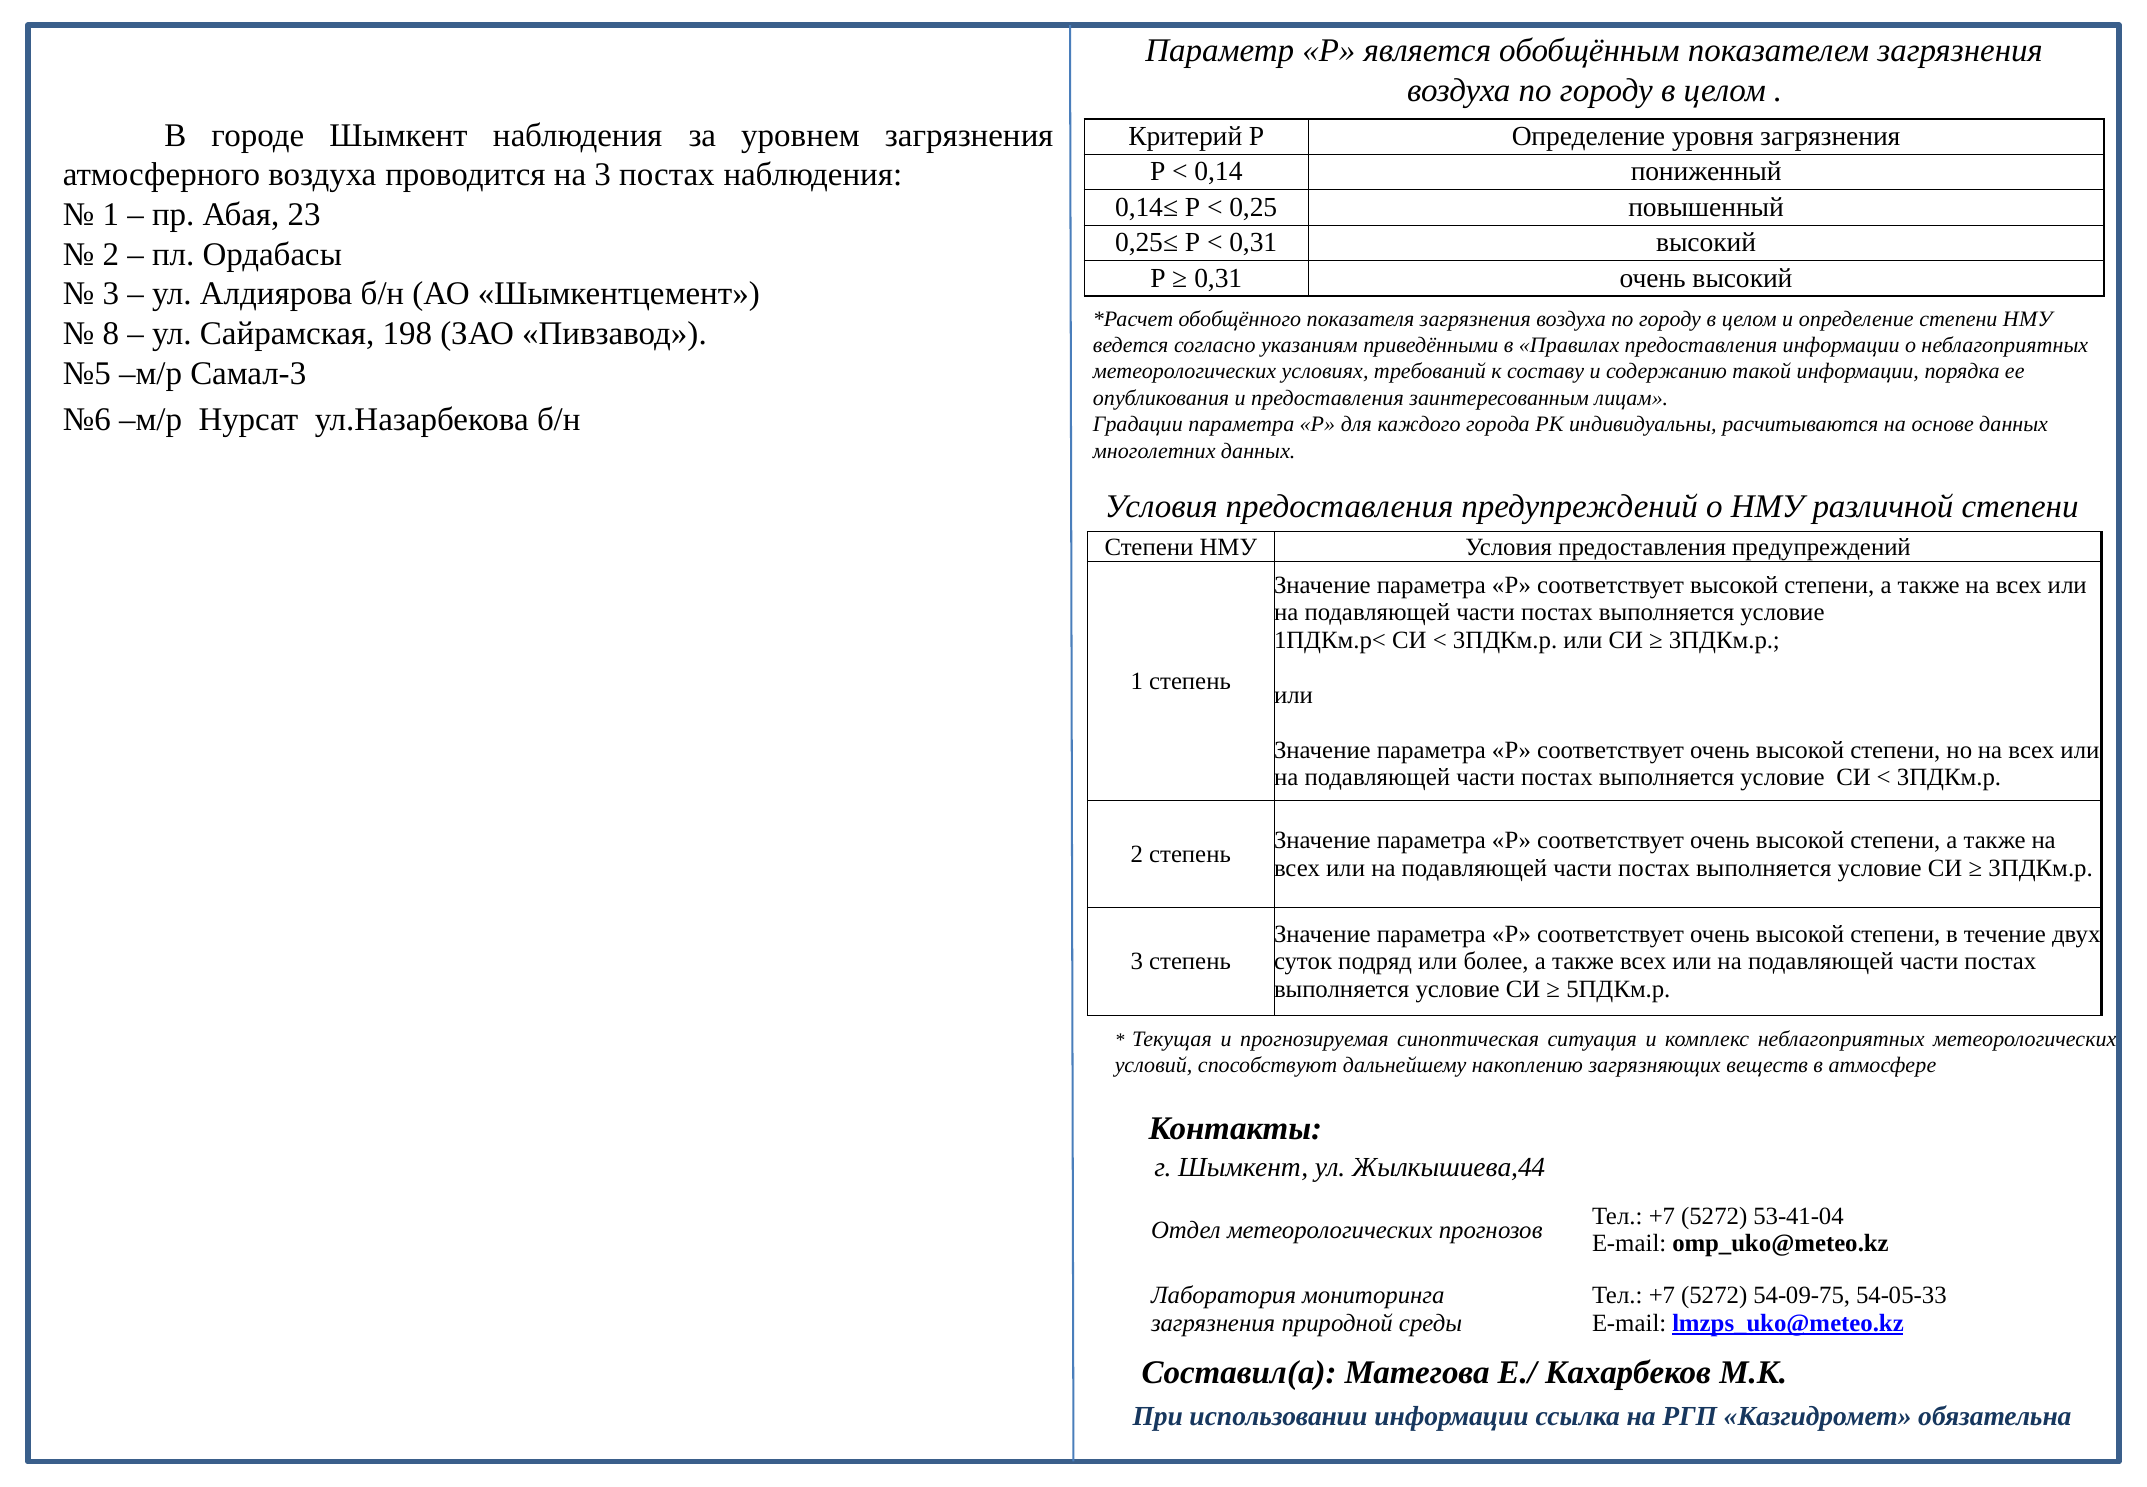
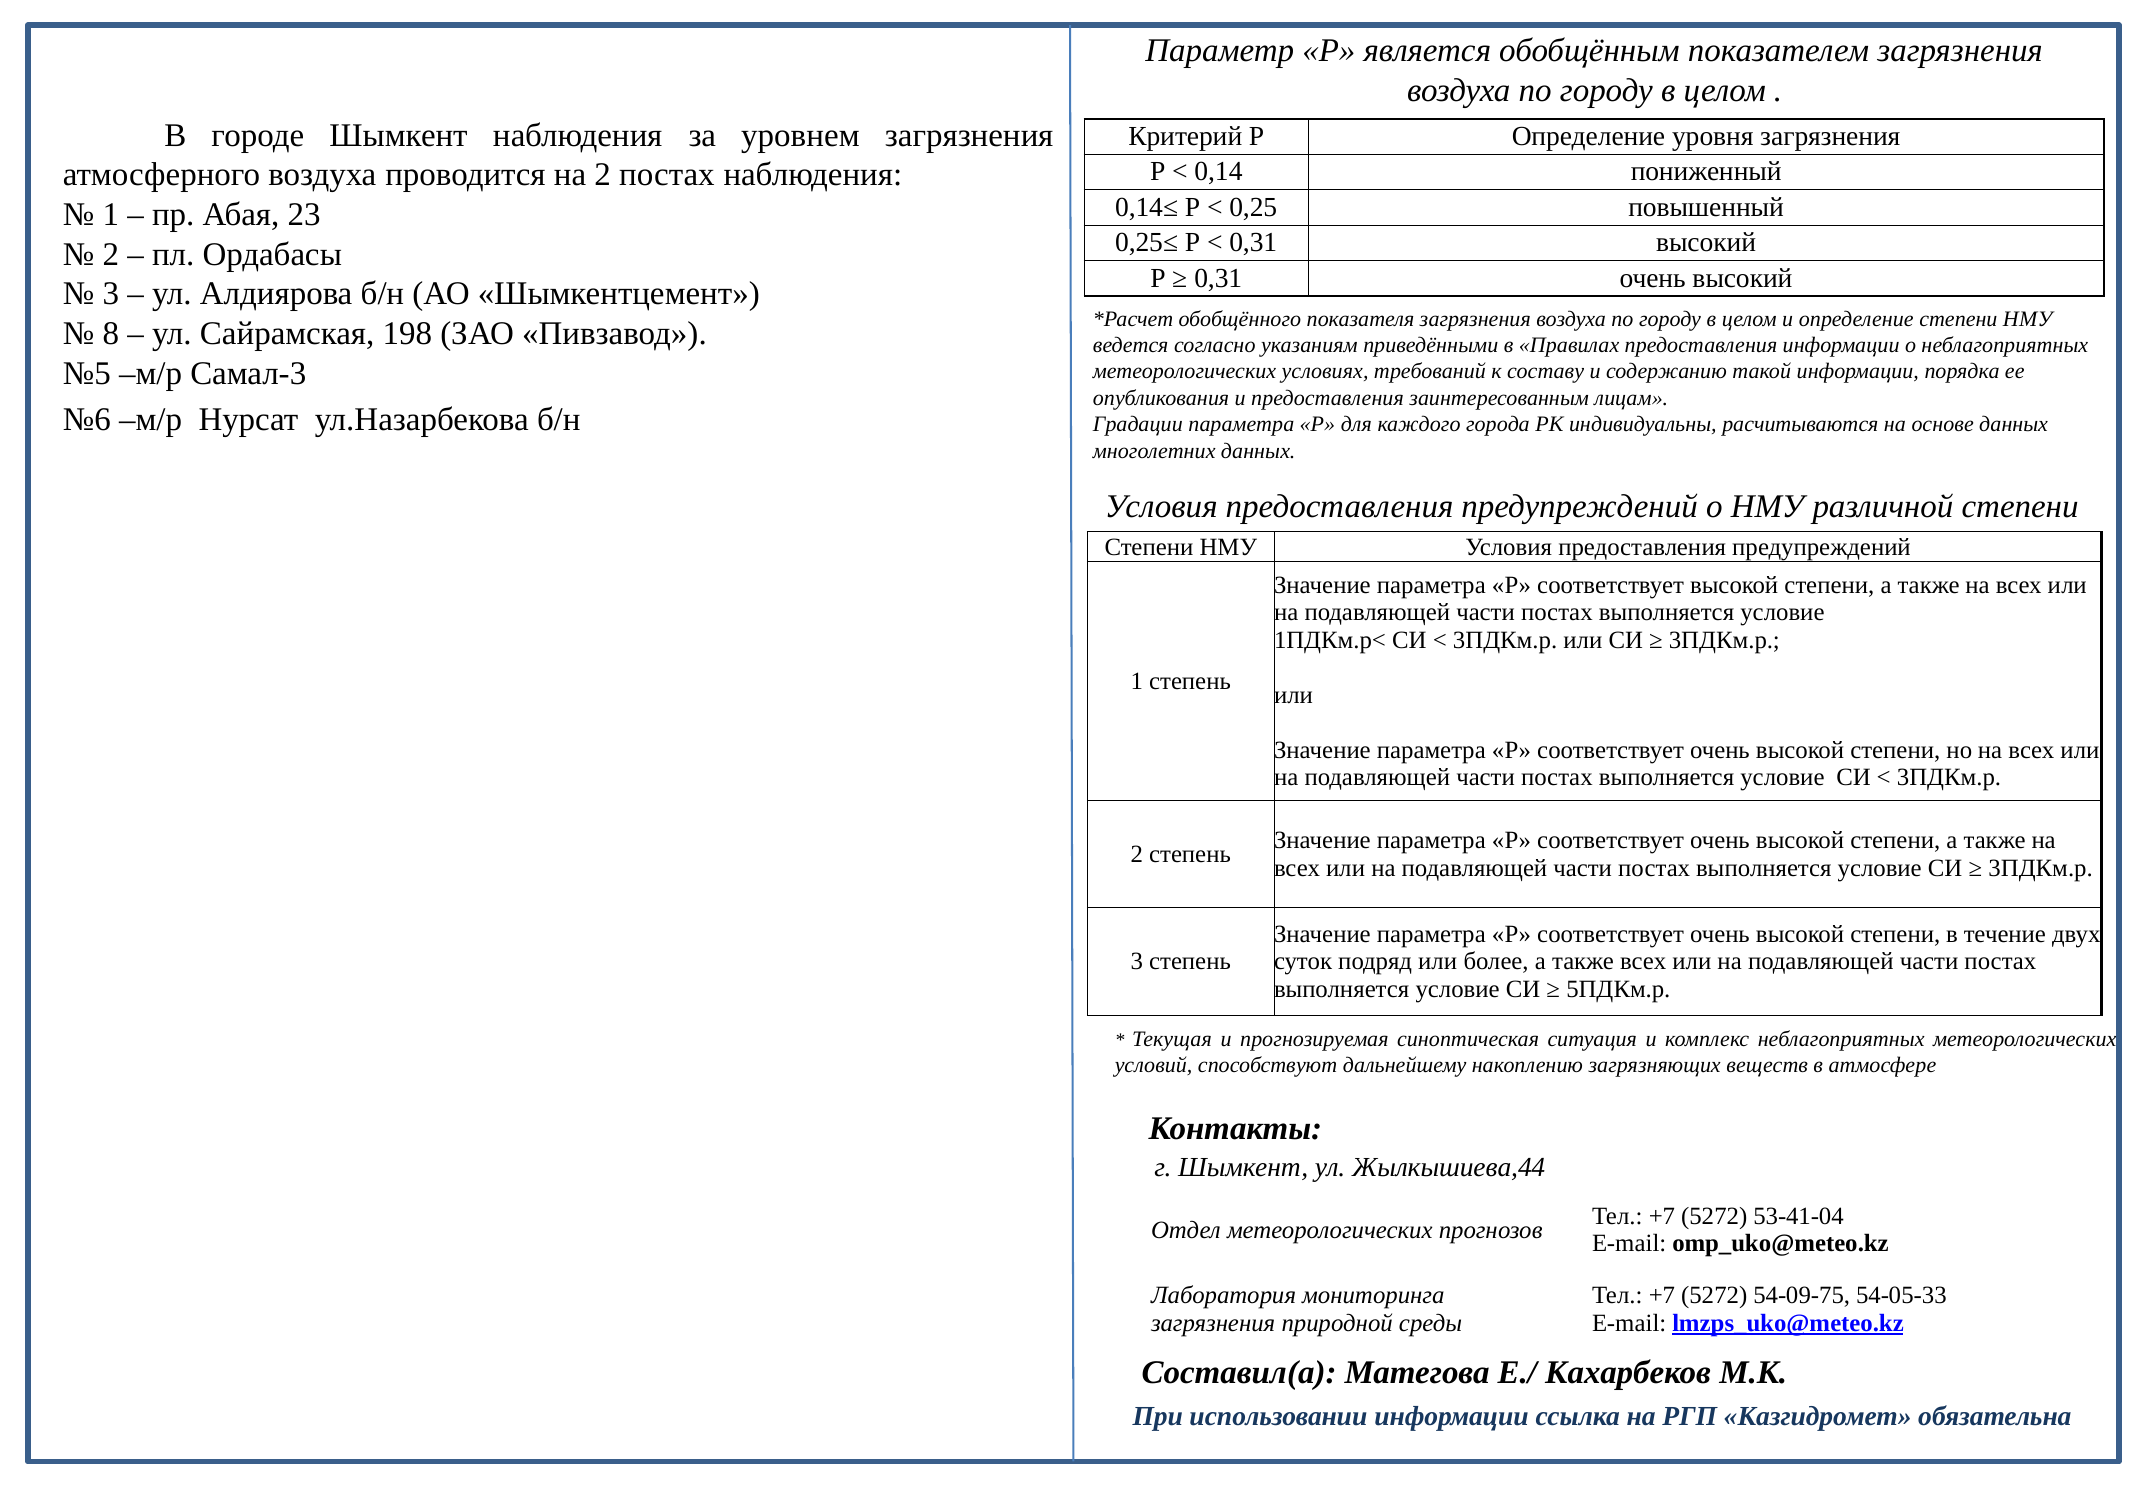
на 3: 3 -> 2 (603, 175)
